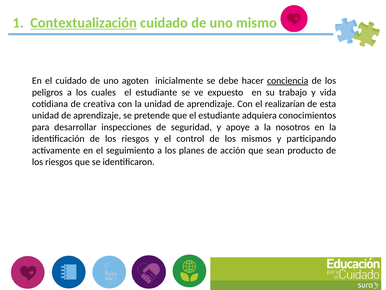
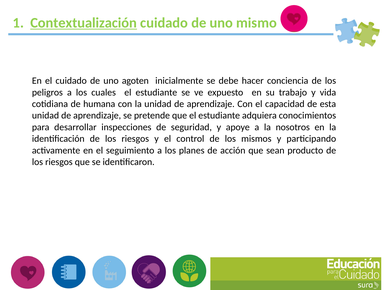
conciencia underline: present -> none (288, 81)
creativa: creativa -> humana (99, 104)
realizarían: realizarían -> capacidad (285, 104)
